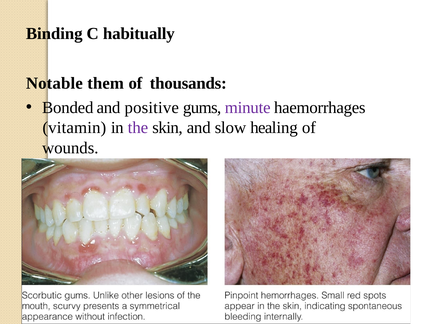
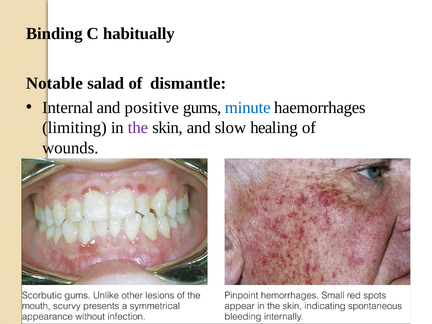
them: them -> salad (106, 83)
thousands: thousands -> dismantle (188, 83)
Bonded: Bonded -> Internal (68, 108)
minute colour: purple -> blue (248, 108)
vitamin: vitamin -> limiting (74, 128)
